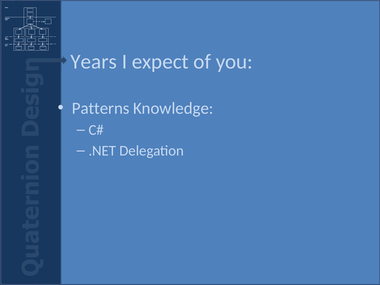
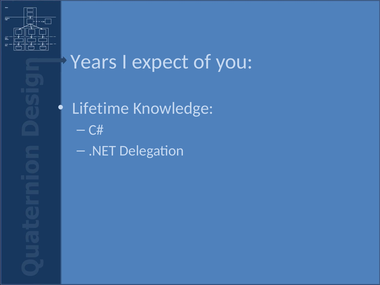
Patterns: Patterns -> Lifetime (101, 108)
